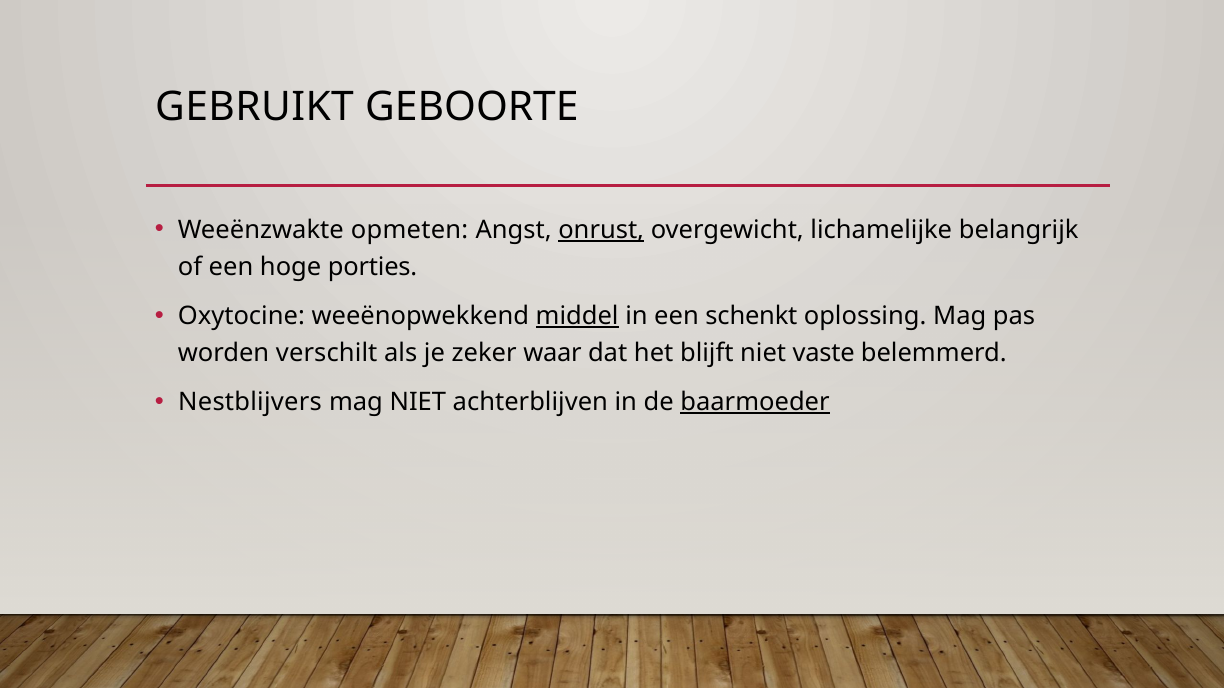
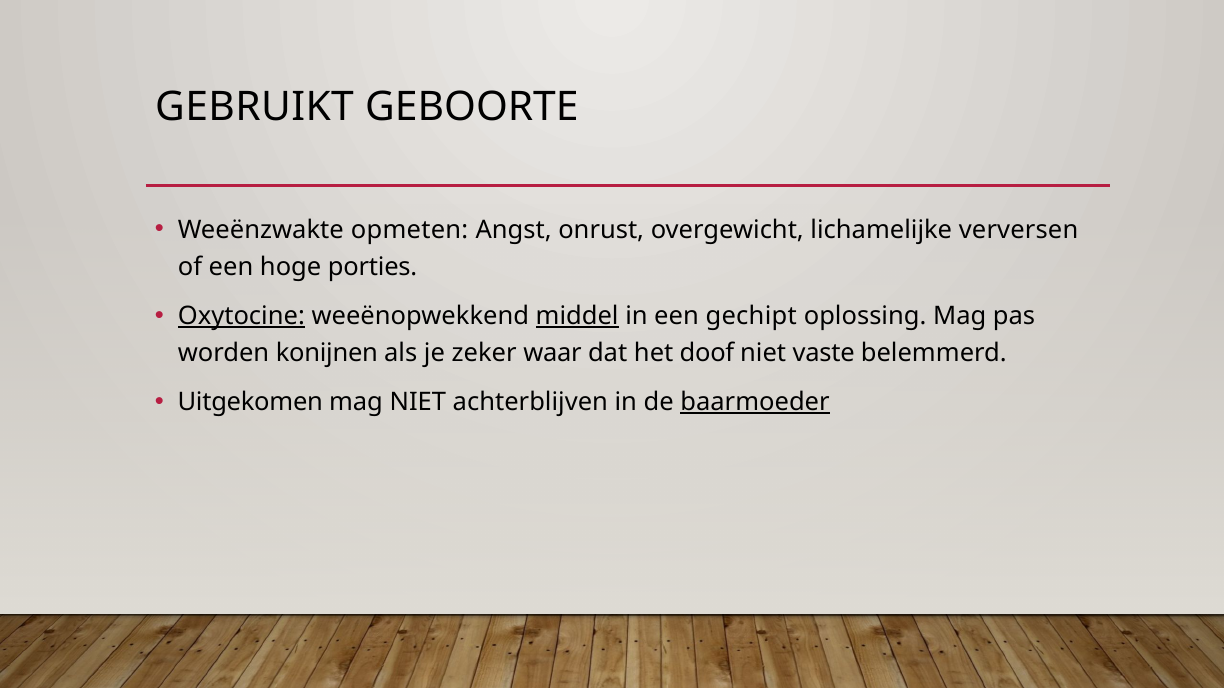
onrust underline: present -> none (601, 230)
belangrijk: belangrijk -> verversen (1019, 230)
Oxytocine underline: none -> present (241, 316)
schenkt: schenkt -> gechipt (751, 316)
verschilt: verschilt -> konijnen (327, 353)
blijft: blijft -> doof (707, 353)
Nestblijvers: Nestblijvers -> Uitgekomen (250, 403)
